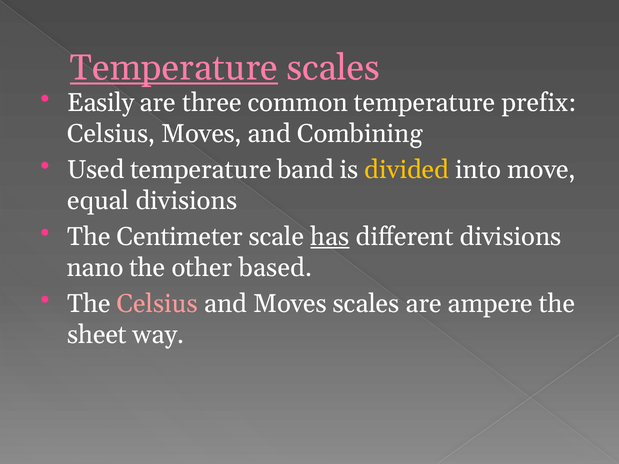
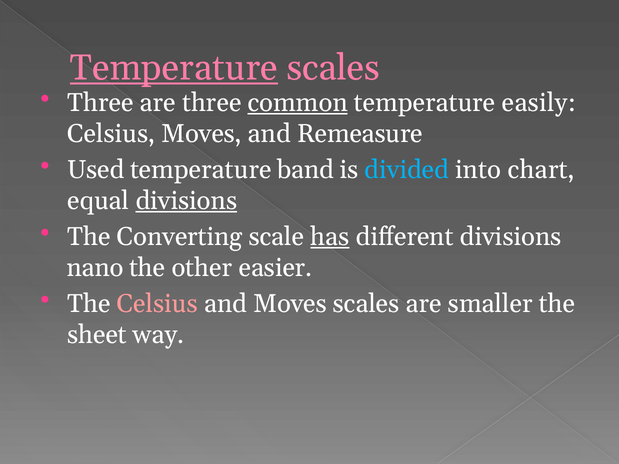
Easily: Easily -> Three (101, 103)
common underline: none -> present (298, 103)
prefix: prefix -> easily (539, 103)
Combining: Combining -> Remeasure (360, 134)
divided colour: yellow -> light blue (407, 170)
move: move -> chart (541, 170)
divisions underline: none -> present (186, 201)
Centimeter: Centimeter -> Converting (180, 237)
based: based -> easier (276, 268)
ampere: ampere -> smaller (490, 304)
